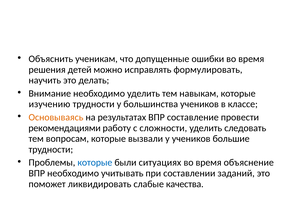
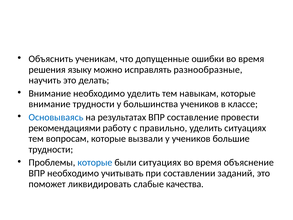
детей: детей -> языку (80, 70)
формулировать: формулировать -> разнообразные (208, 70)
изучению: изучению -> внимание (50, 104)
Основываясь colour: orange -> blue (56, 117)
сложности: сложности -> правильно (163, 128)
уделить следовать: следовать -> ситуациях (245, 128)
